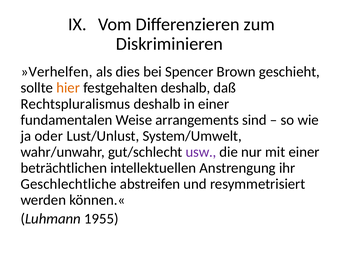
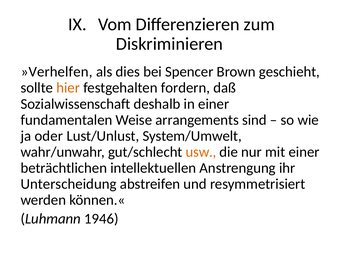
festgehalten deshalb: deshalb -> fordern (185, 88)
Rechtspluralismus: Rechtspluralismus -> Sozialwissenschaft (75, 104)
usw colour: purple -> orange (201, 151)
Geschlechtliche: Geschlechtliche -> Unterscheidung (69, 183)
1955: 1955 -> 1946 (101, 218)
